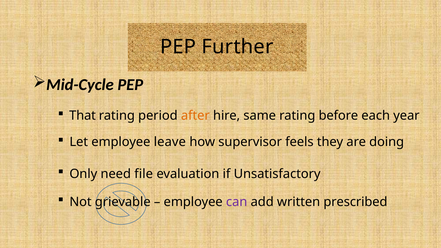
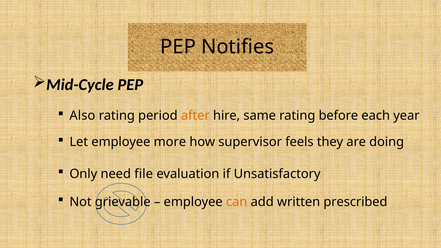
Further: Further -> Notifies (238, 47)
That: That -> Also (82, 116)
leave: leave -> more (170, 142)
can colour: purple -> orange (237, 202)
